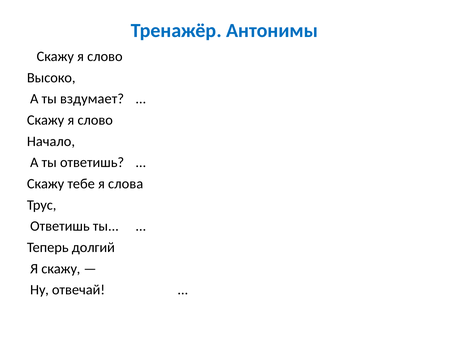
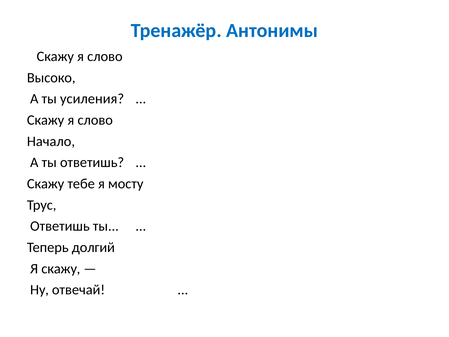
вздумает: вздумает -> усиления (92, 99)
слова: слова -> мосту (126, 184)
